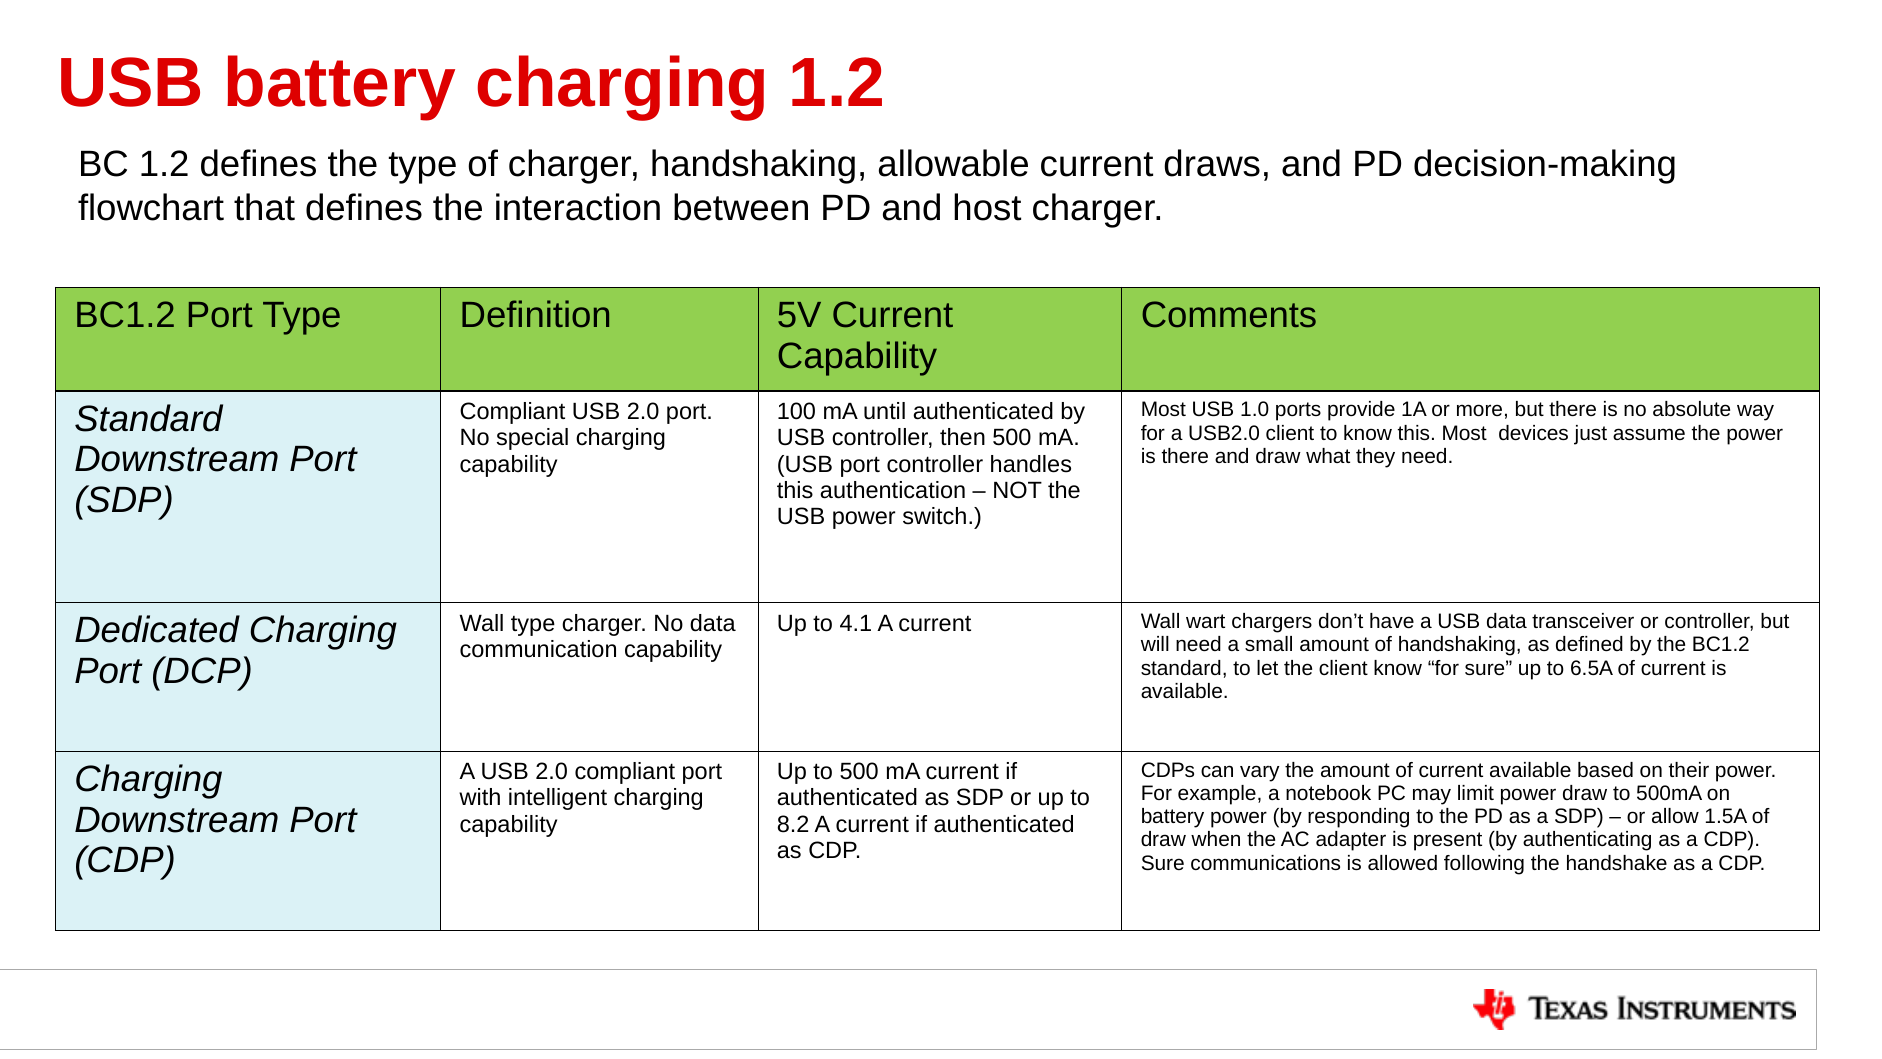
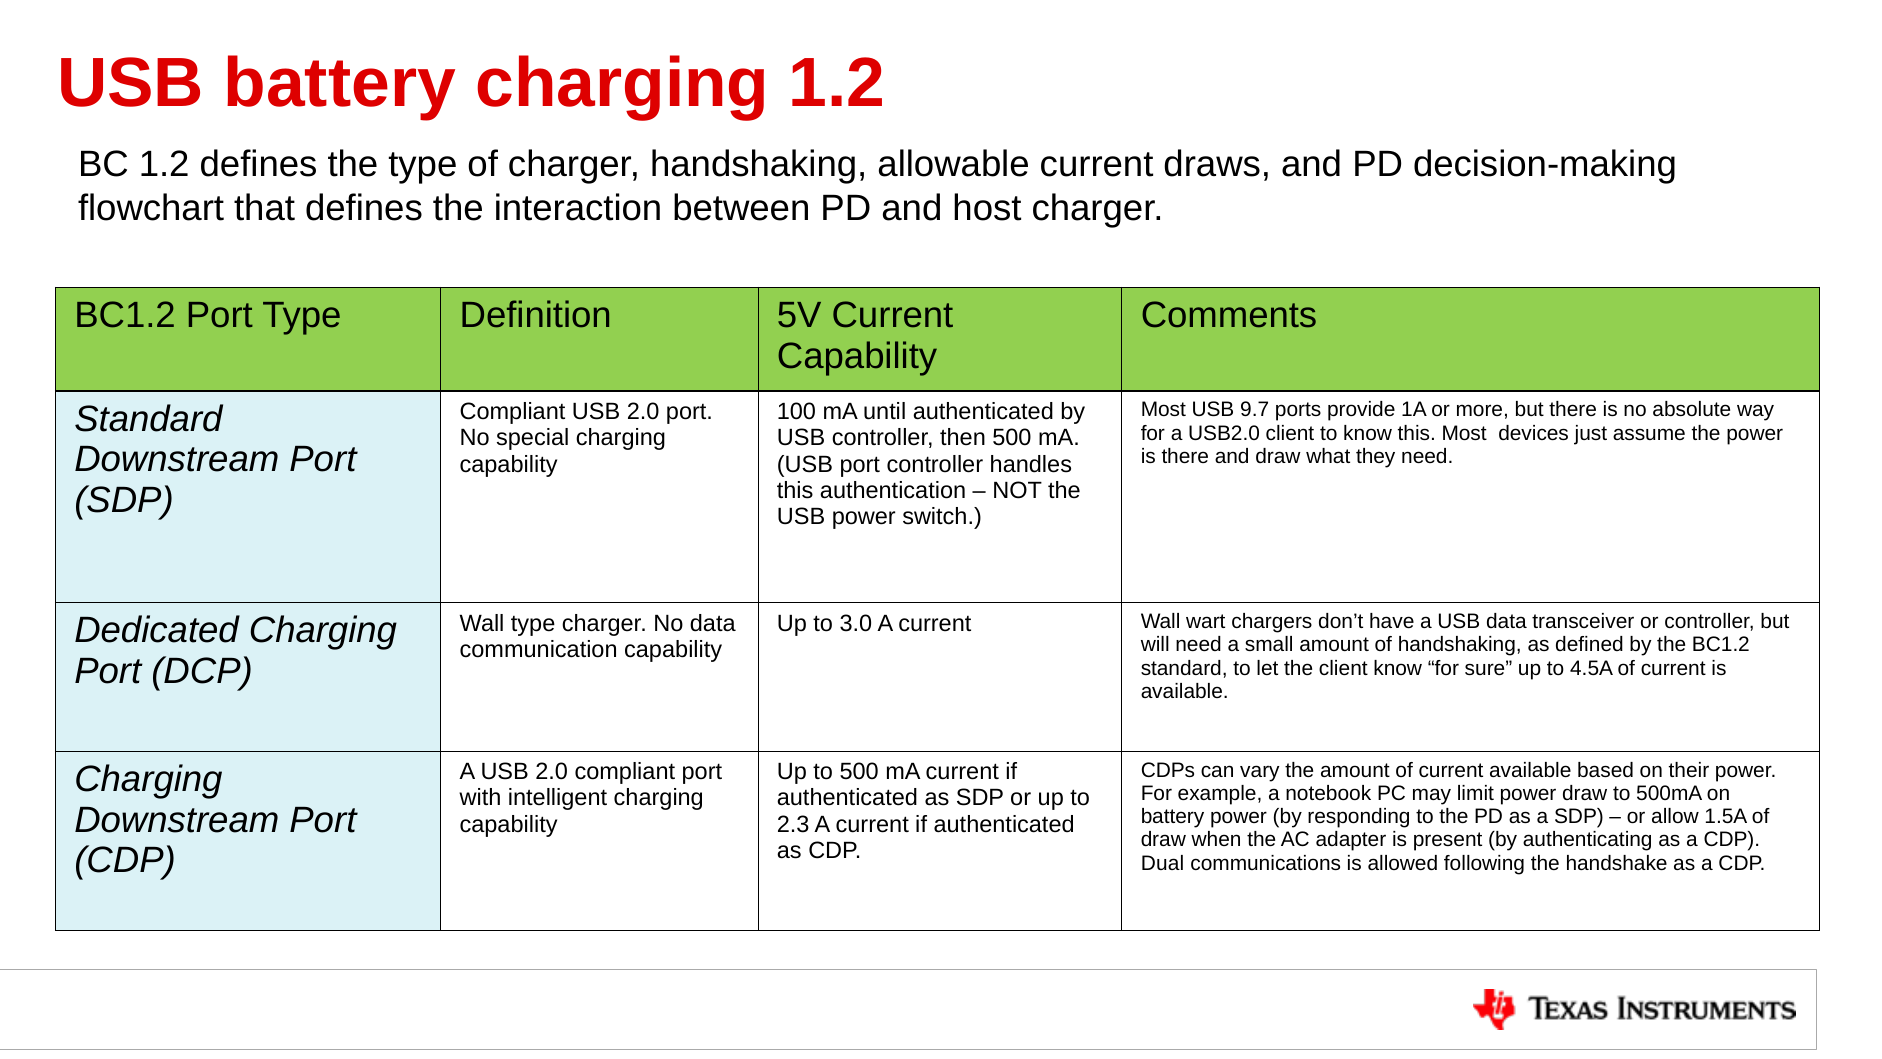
1.0: 1.0 -> 9.7 (1255, 410)
4.1: 4.1 -> 3.0 (856, 623)
6.5A: 6.5A -> 4.5A (1592, 668)
8.2: 8.2 -> 2.3 (793, 824)
Sure: Sure -> Dual (1163, 863)
